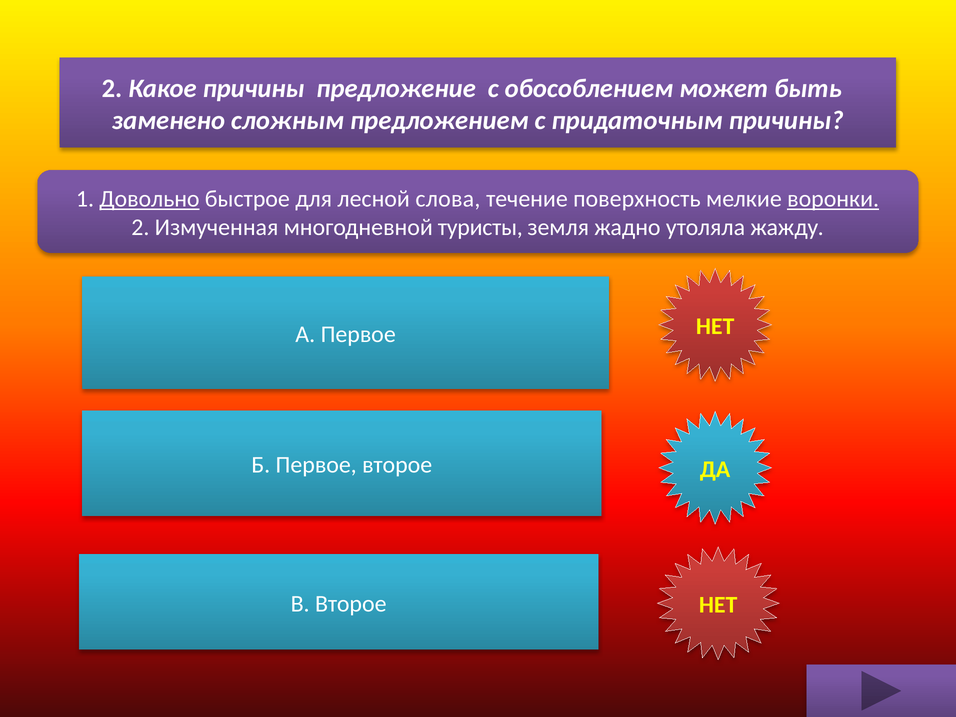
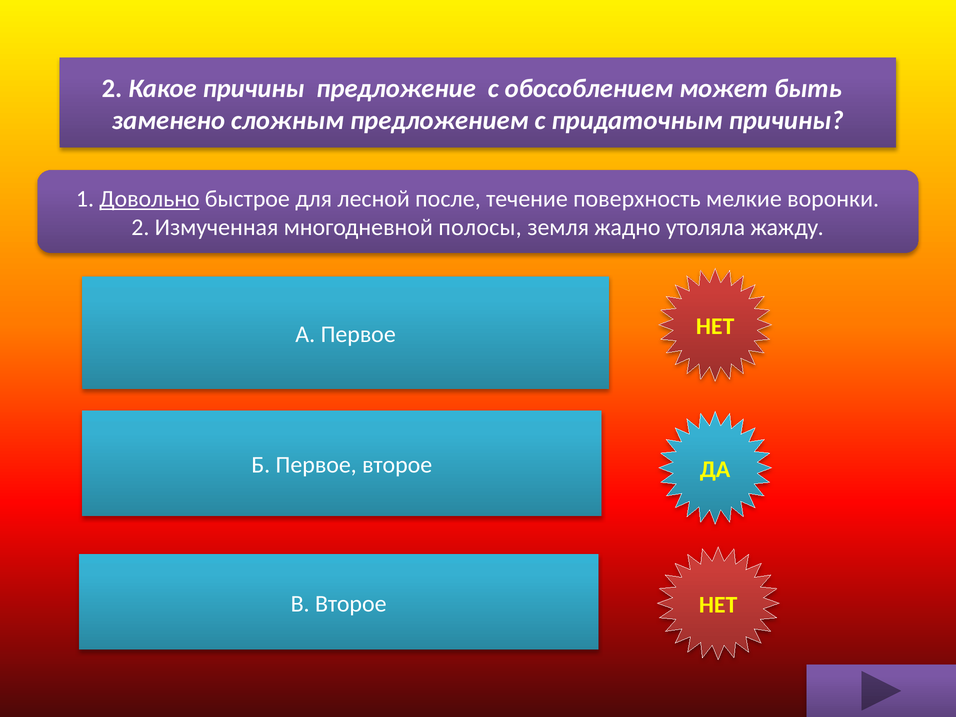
слова: слова -> после (448, 199)
воронки underline: present -> none (833, 199)
туристы: туристы -> полосы (480, 228)
